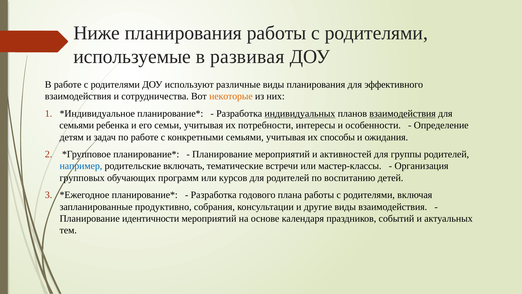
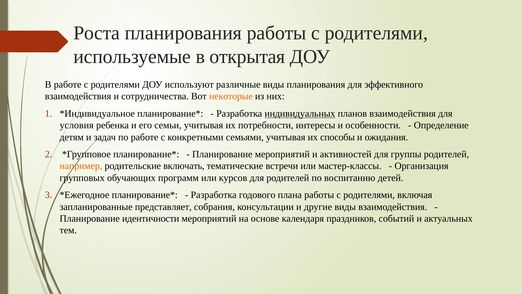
Ниже: Ниже -> Роста (97, 33)
развивая: развивая -> открытая (247, 57)
взаимодействия underline: present -> none (403, 113)
семьями: семьями -> условия (77, 125)
например colour: blue -> orange (81, 166)
продуктивно: продуктивно -> представляет (163, 207)
